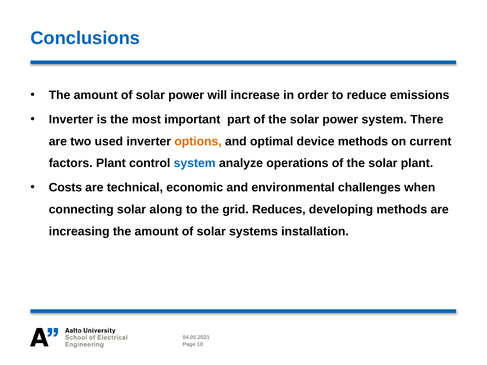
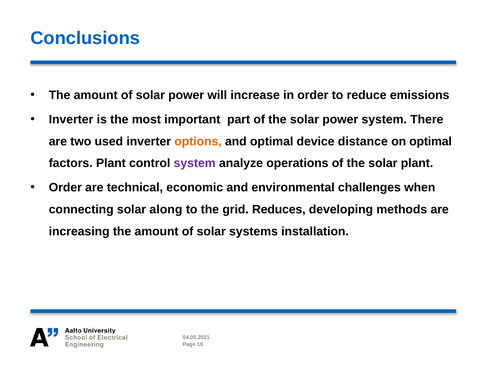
device methods: methods -> distance (363, 141)
on current: current -> optimal (431, 141)
system colour: blue -> purple (195, 163)
Costs: Costs -> Order (65, 188)
